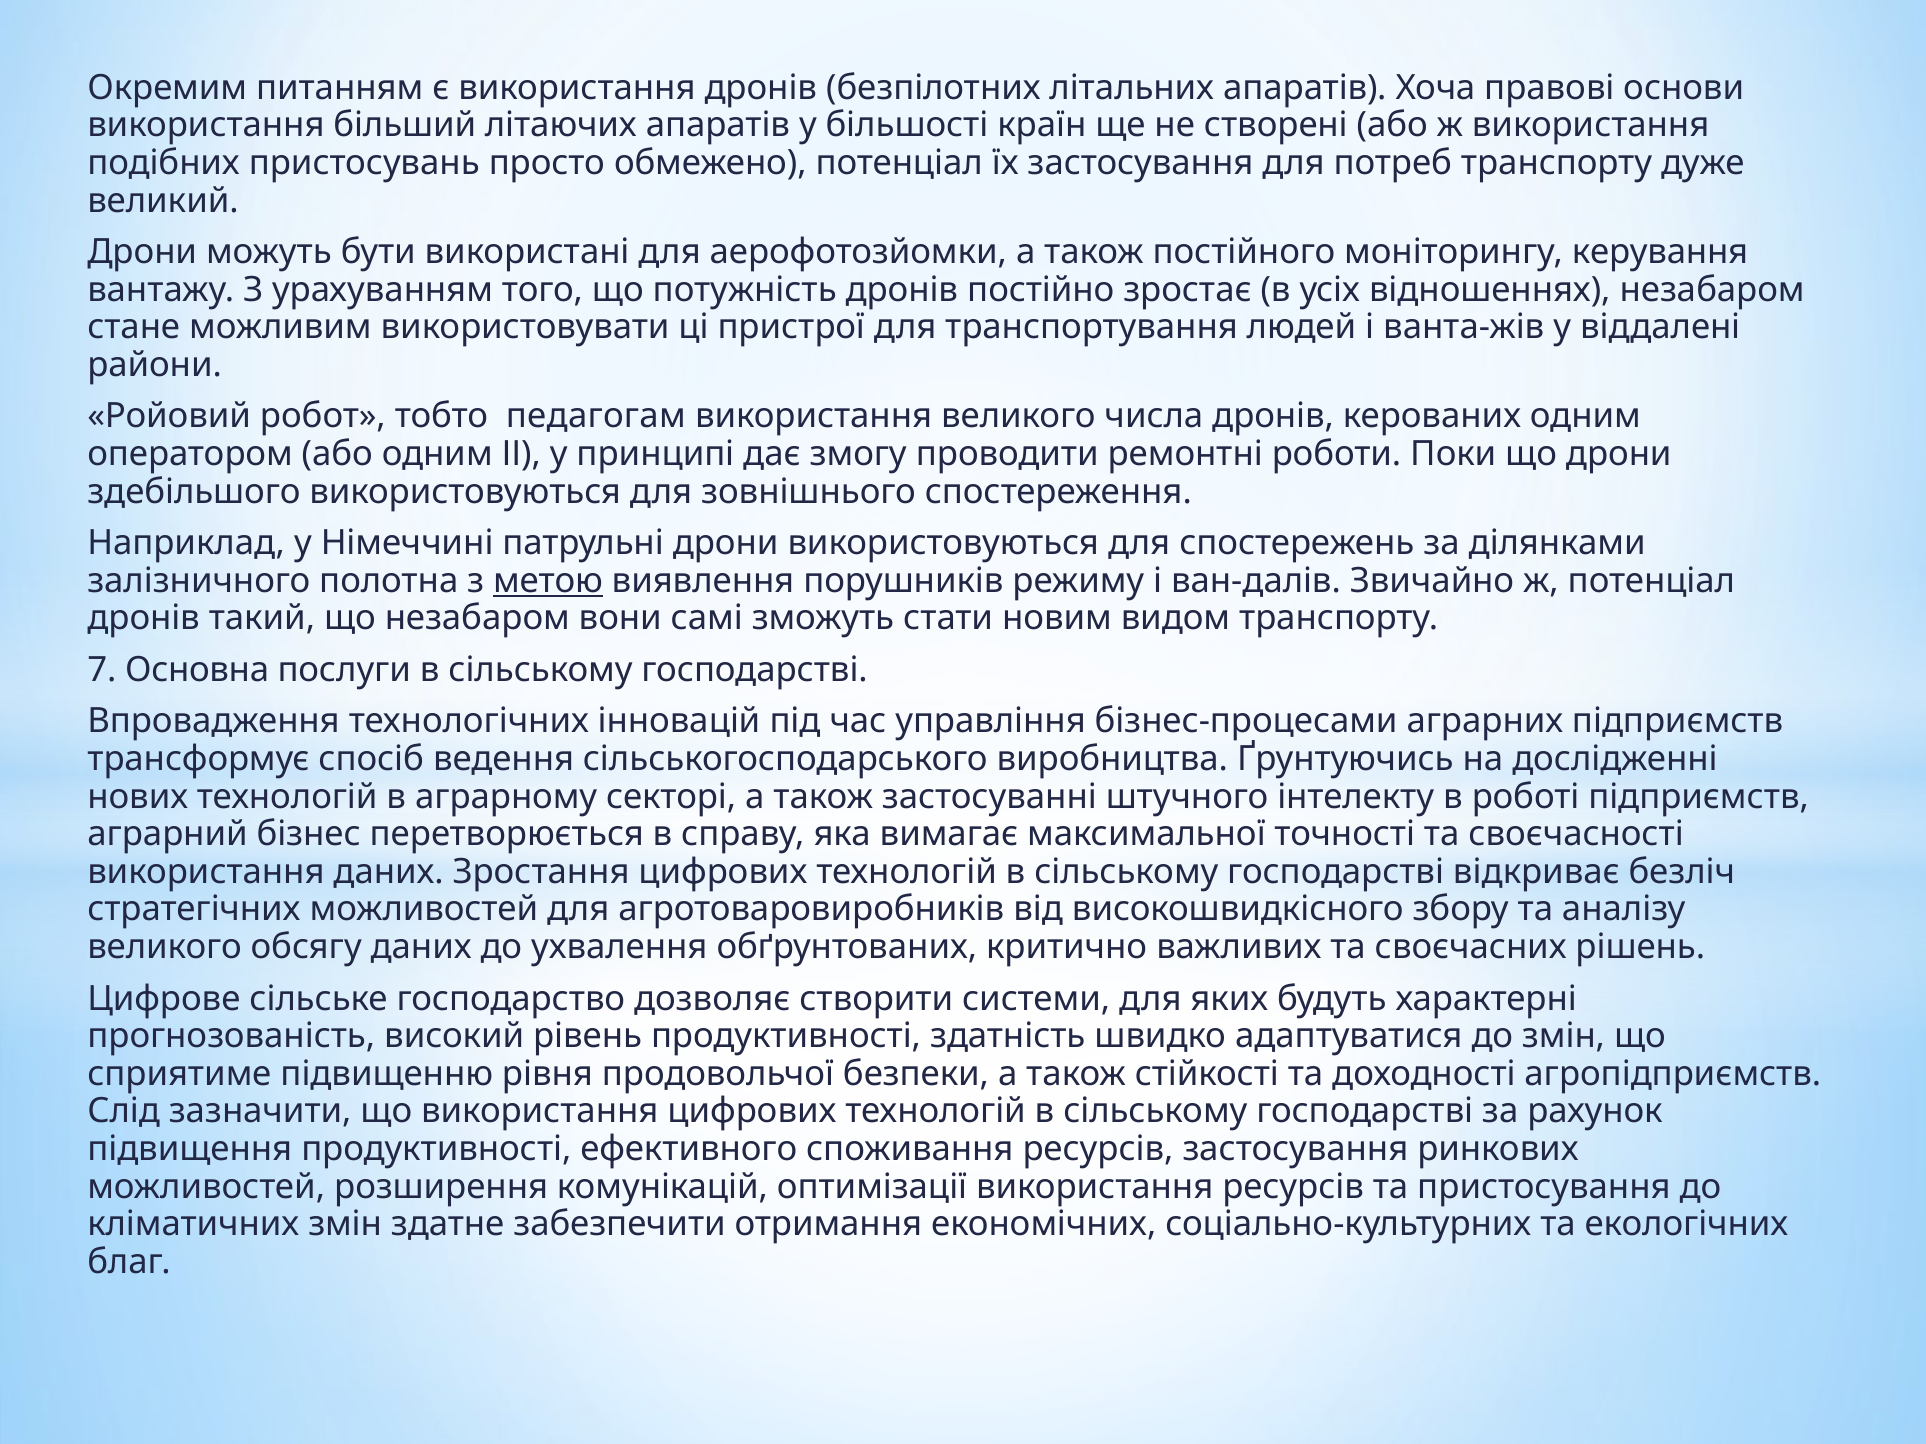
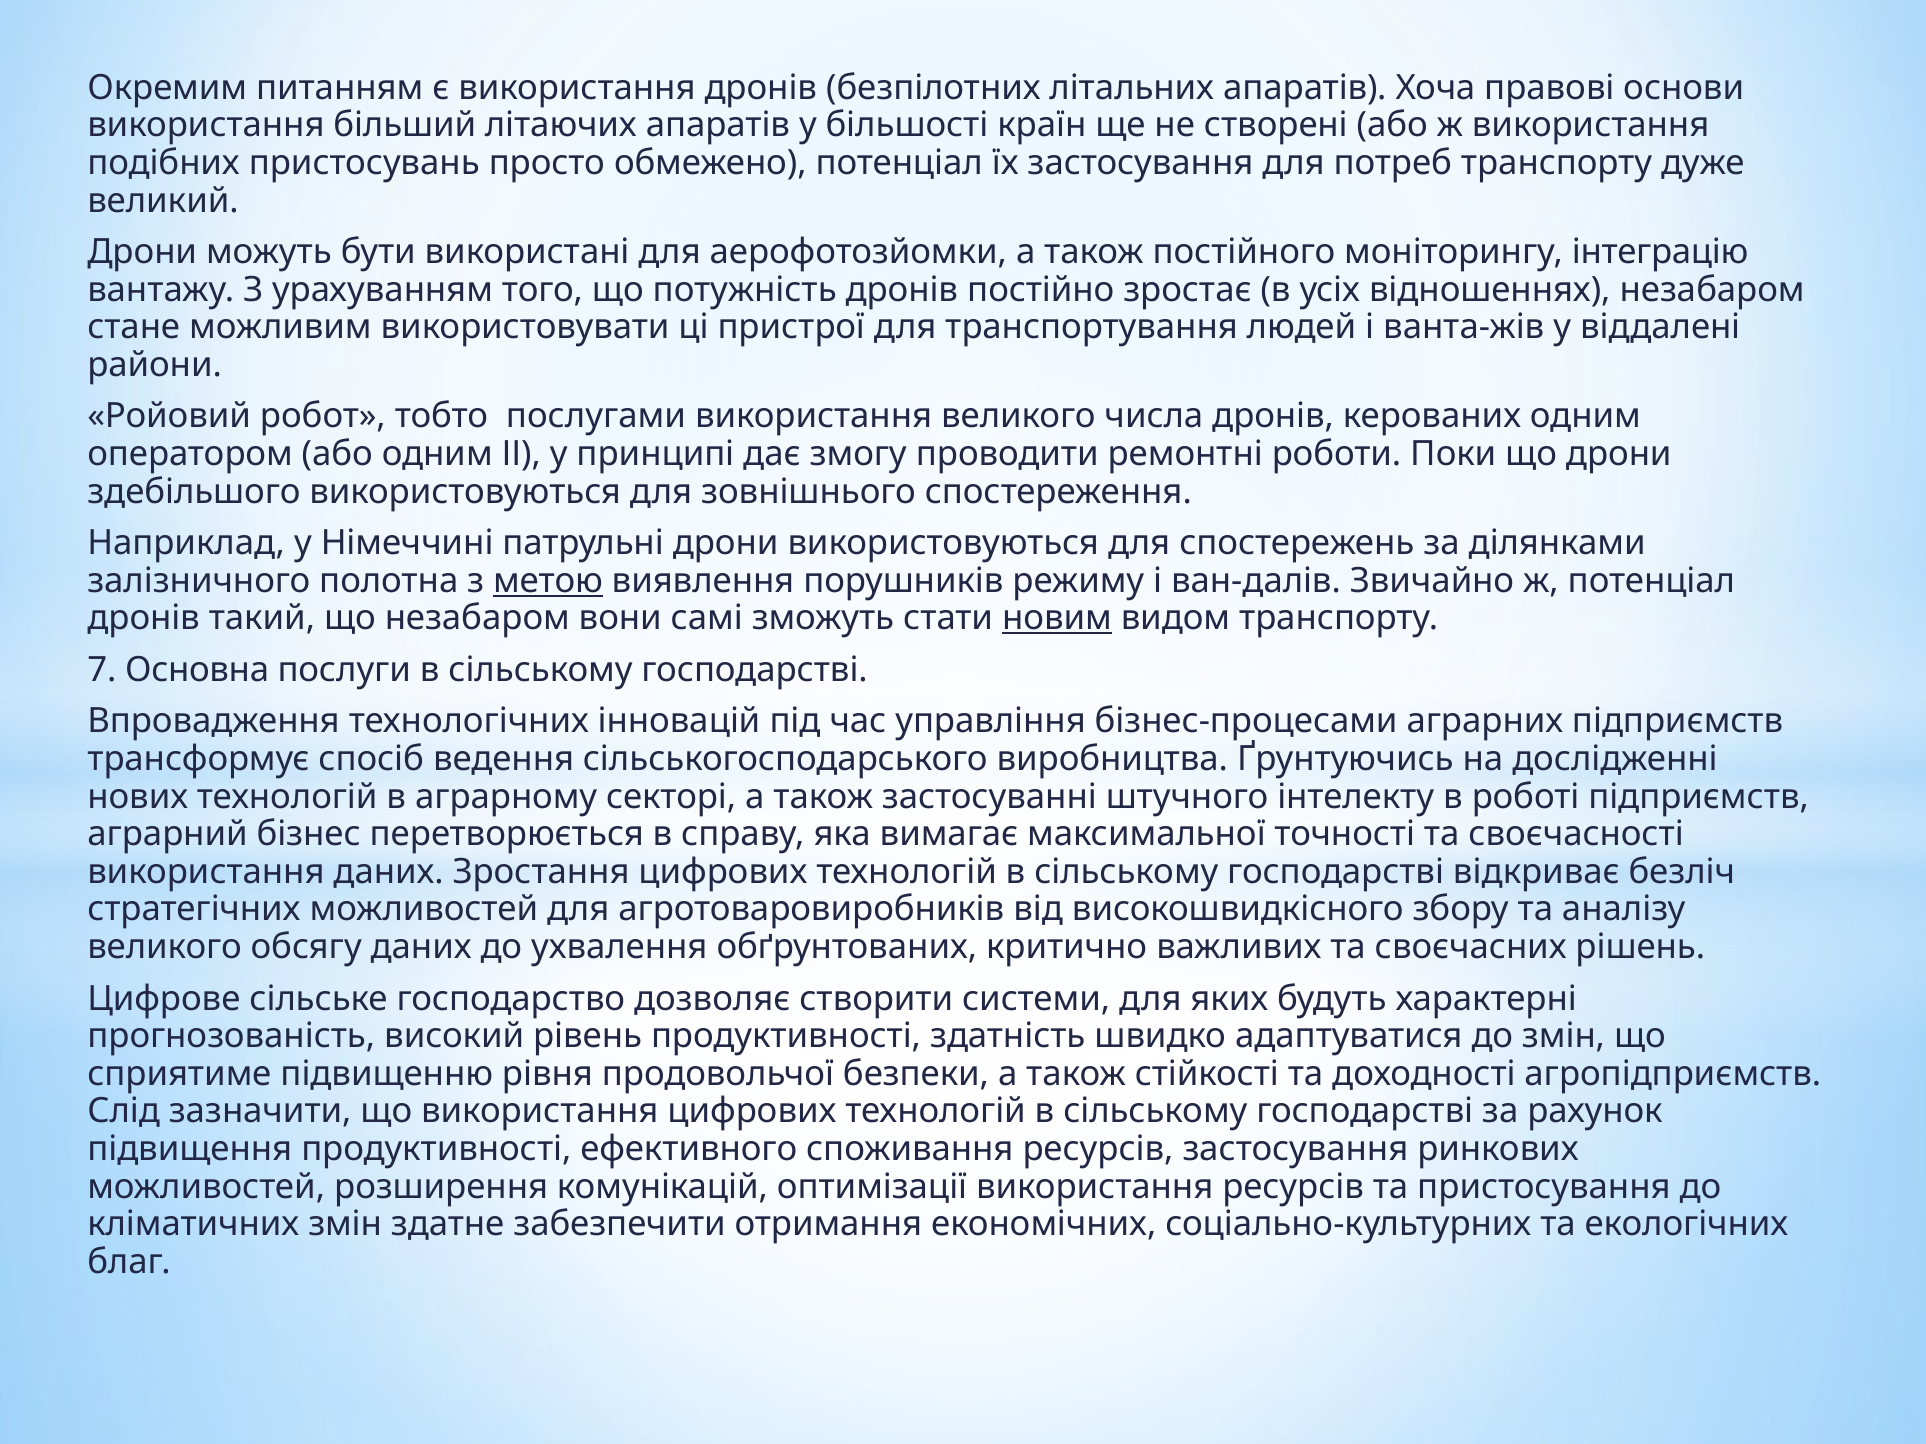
керування: керування -> інтеграцію (1660, 252)
педагогам: педагогам -> послугами (596, 417)
новим underline: none -> present (1057, 619)
